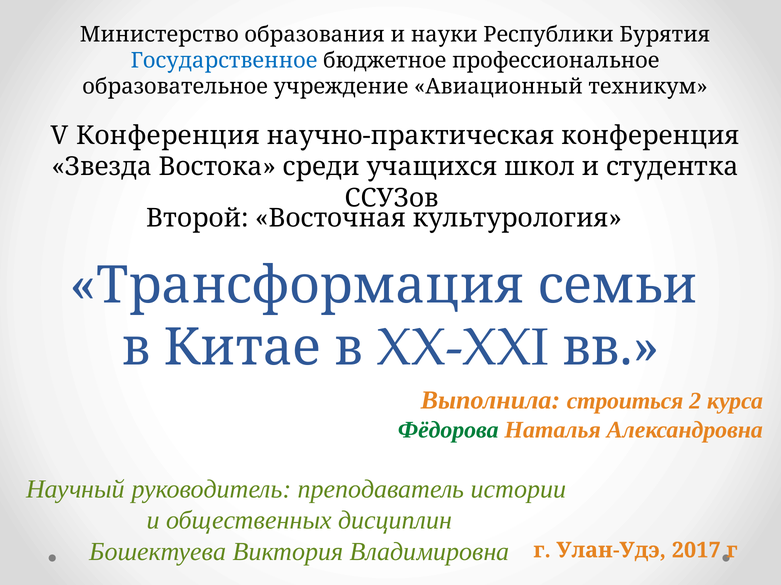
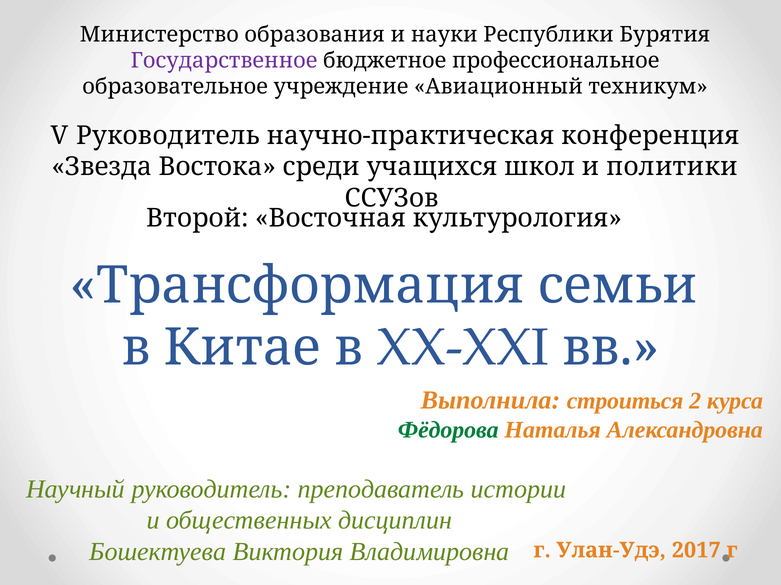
Государственное colour: blue -> purple (224, 61)
V Конференция: Конференция -> Руководитель (168, 136)
студентка: студентка -> политики (672, 167)
